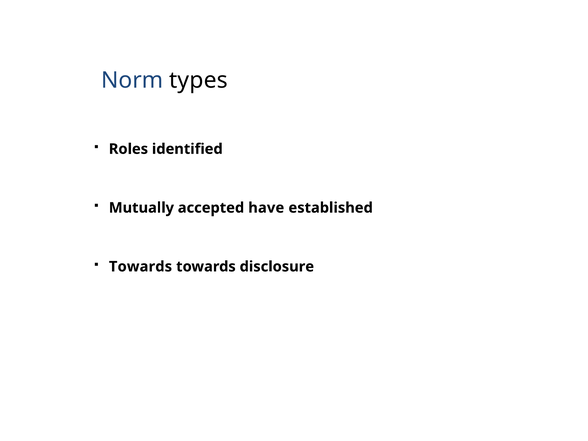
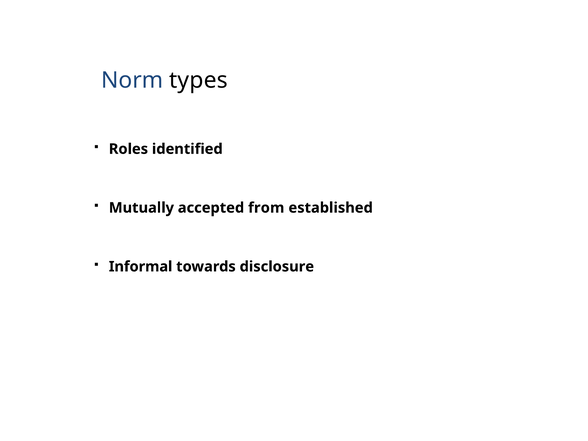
have: have -> from (266, 208)
Towards: Towards -> Informal (141, 267)
